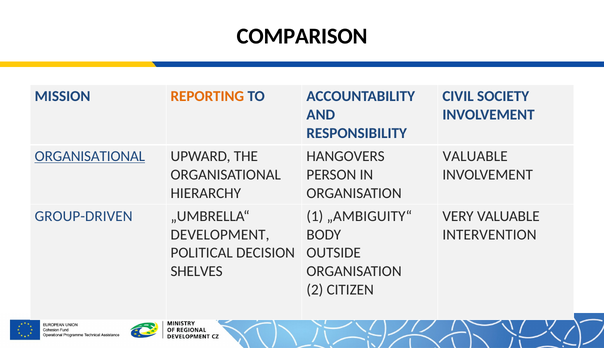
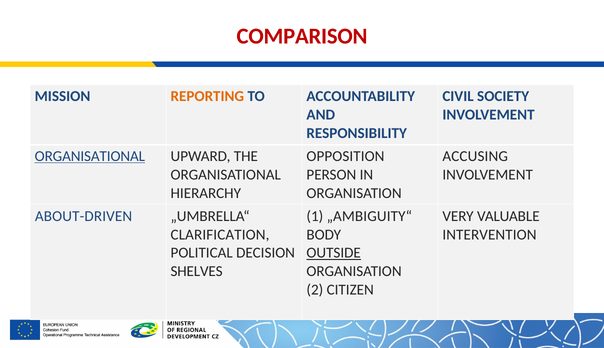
COMPARISON colour: black -> red (302, 36)
HANGOVERS: HANGOVERS -> OPPOSITION (345, 156)
VALUABLE: VALUABLE -> ACCUSING (475, 156)
GROUP-DRIVEN: GROUP-DRIVEN -> ABOUT-DRIVEN (84, 216)
DEVELOPMENT: DEVELOPMENT -> CLARIFICATION (220, 234)
OUTSIDE underline: none -> present (334, 253)
